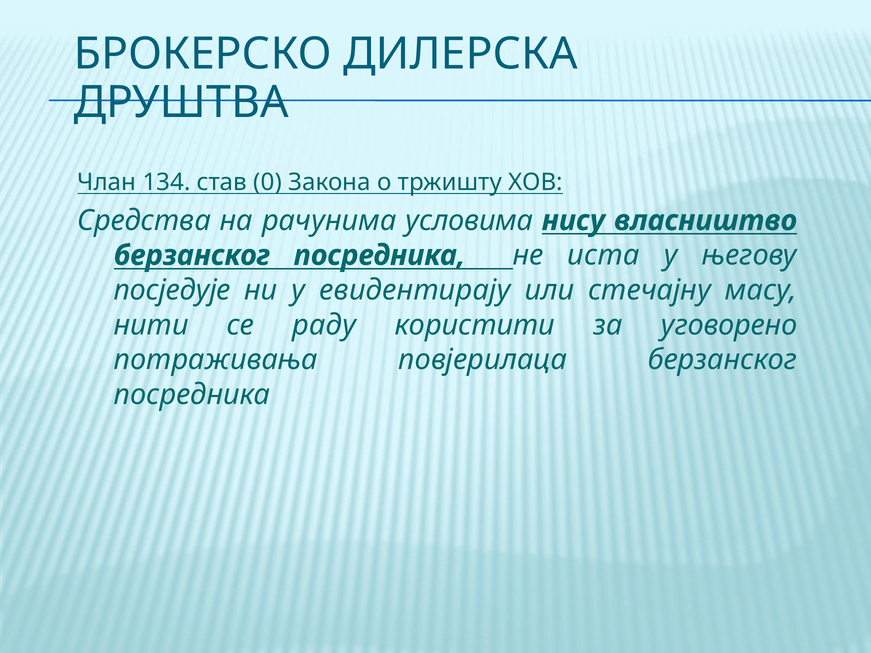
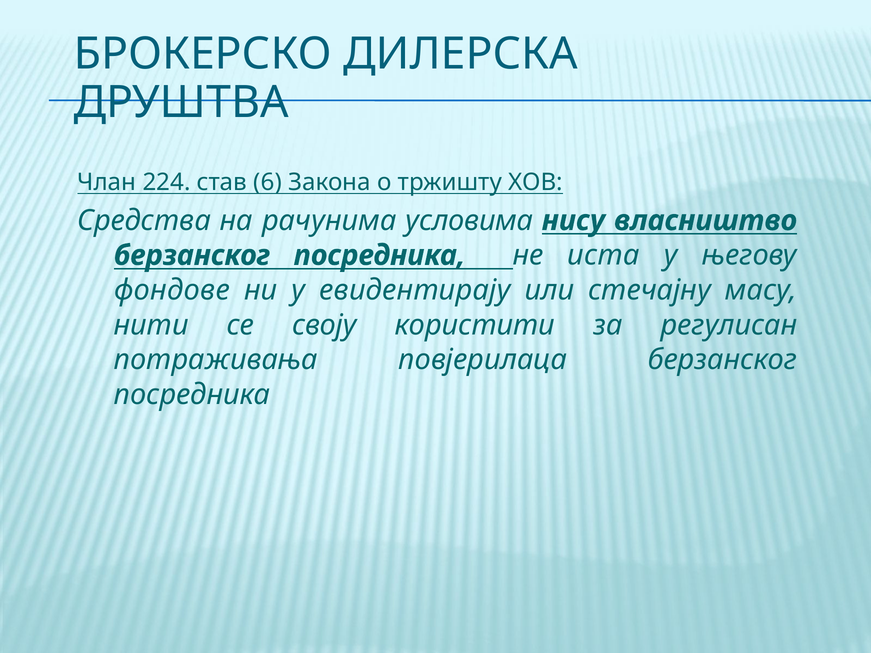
134: 134 -> 224 (167, 183)
0: 0 -> 6 (268, 183)
посједује: посједује -> фондове (172, 290)
раду: раду -> своју (325, 325)
уговорено: уговорено -> регулисан (729, 325)
